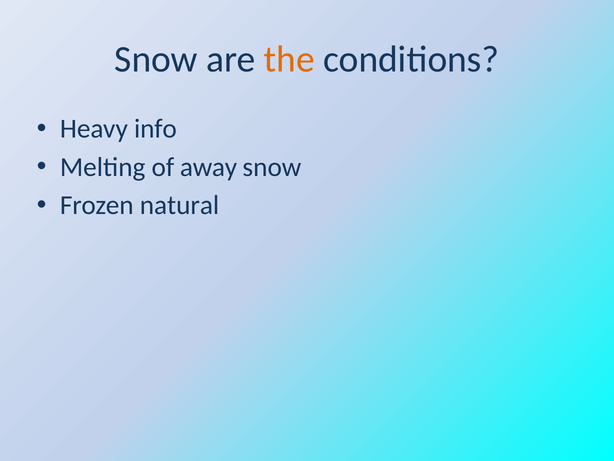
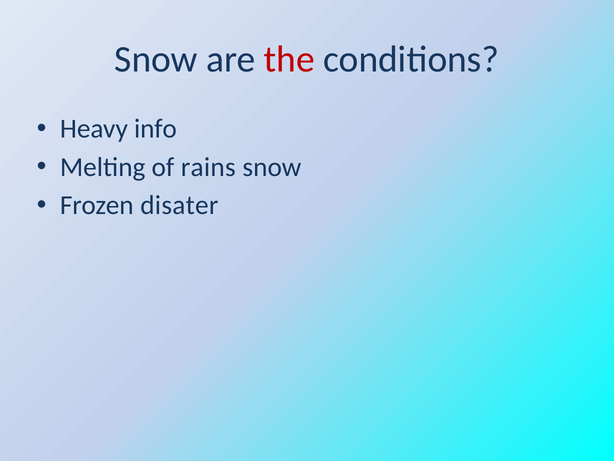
the colour: orange -> red (289, 59)
away: away -> rains (208, 167)
natural: natural -> disater (179, 205)
